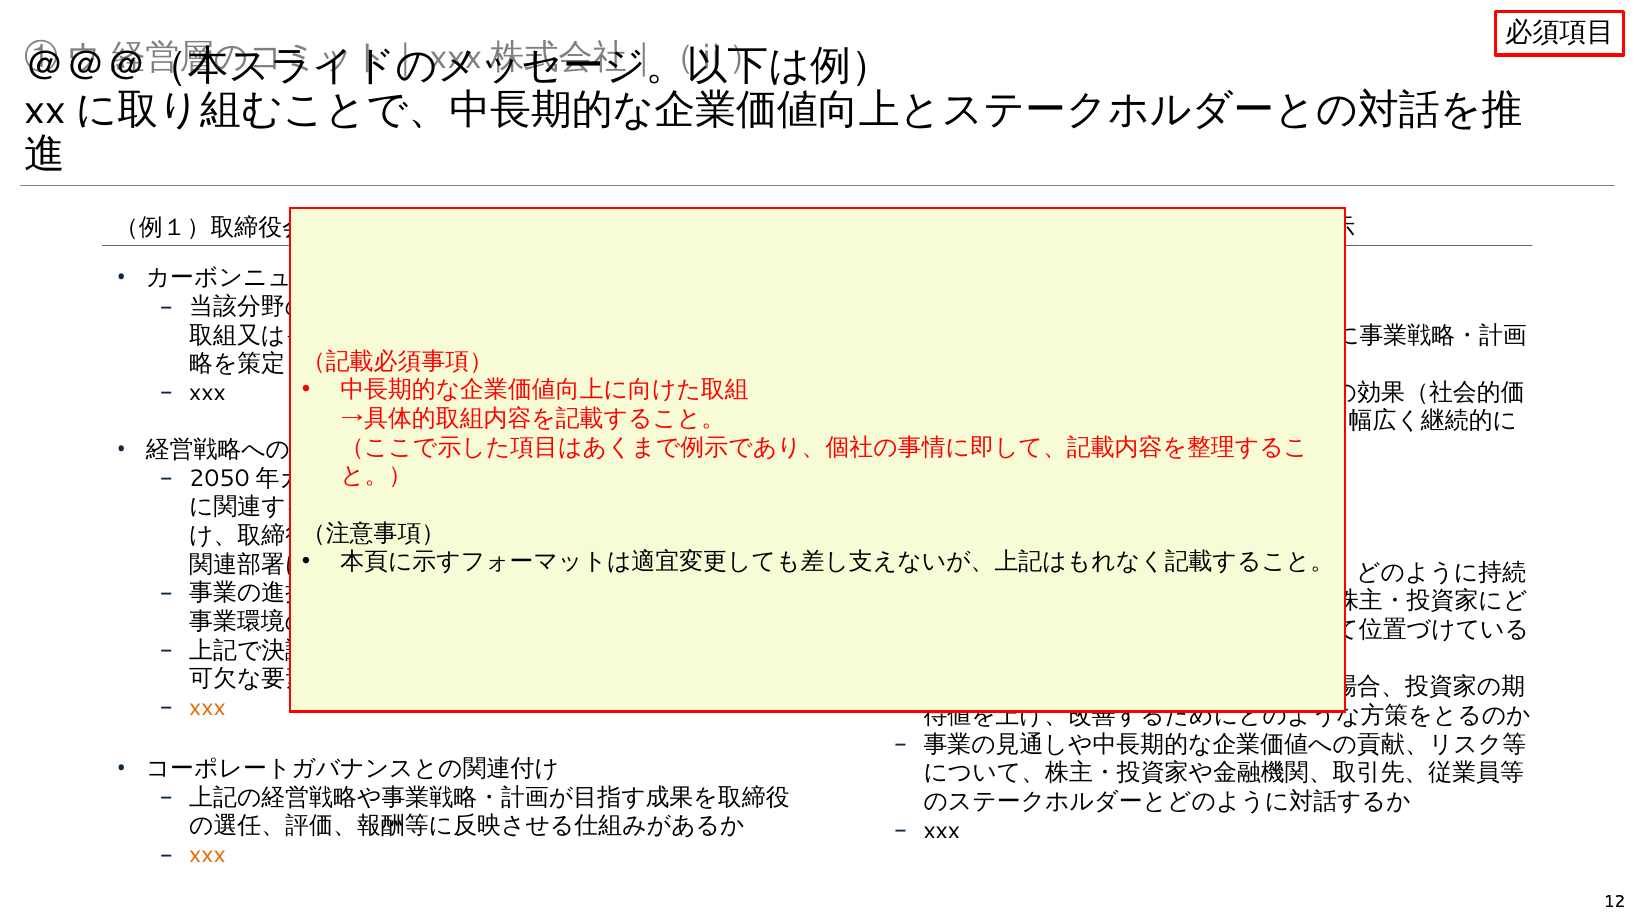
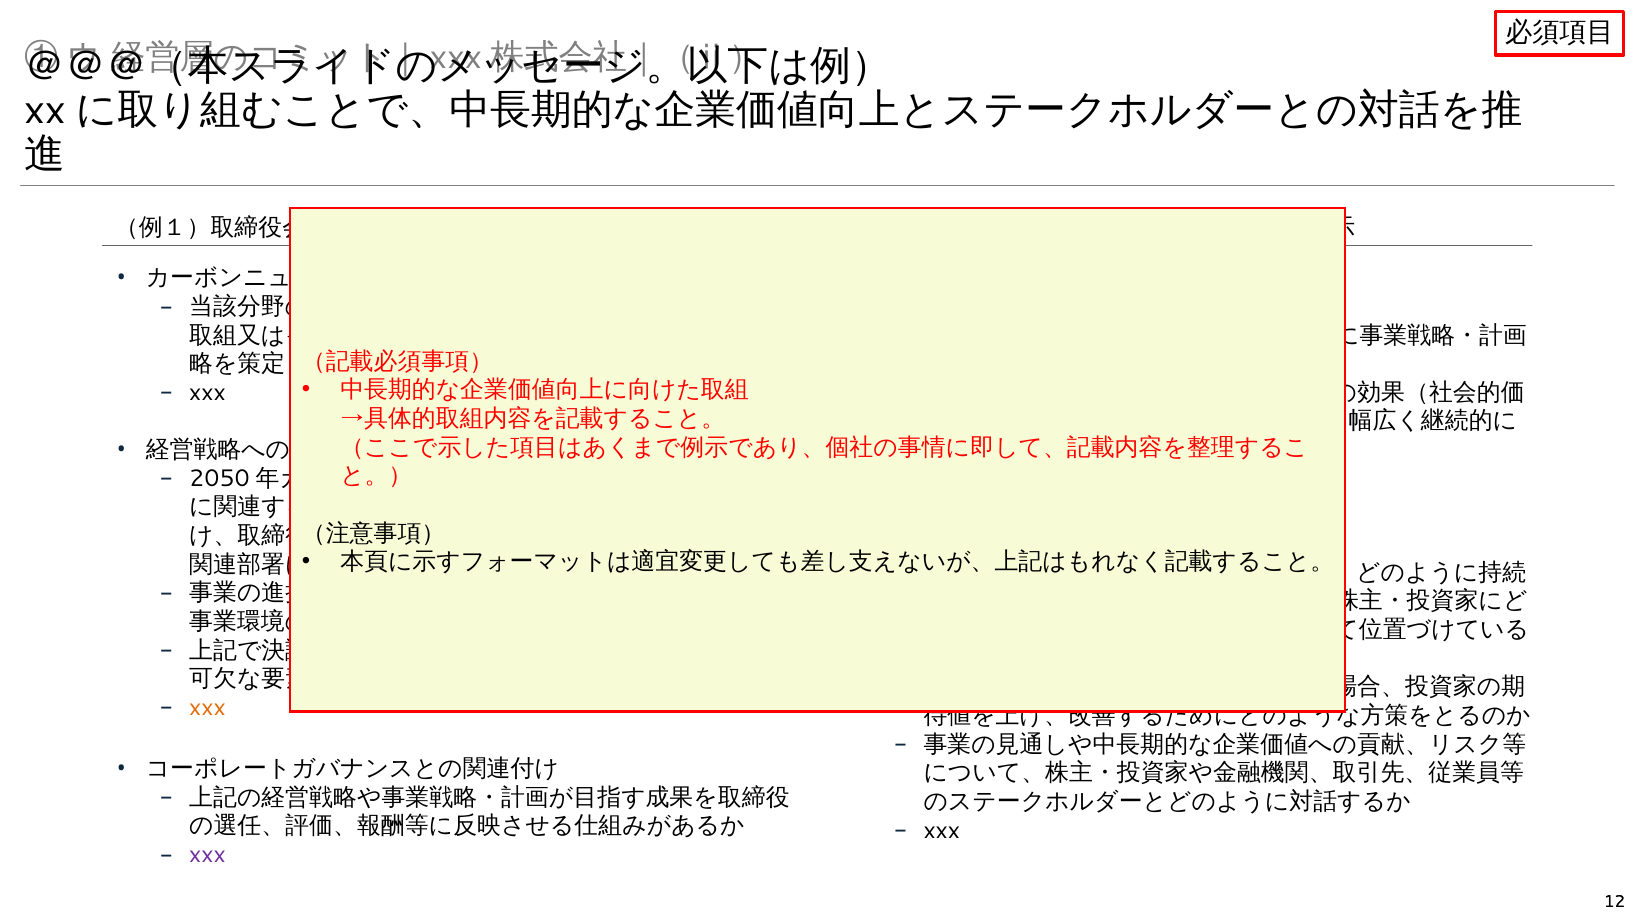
xxx colour: orange -> purple (208, 854)
